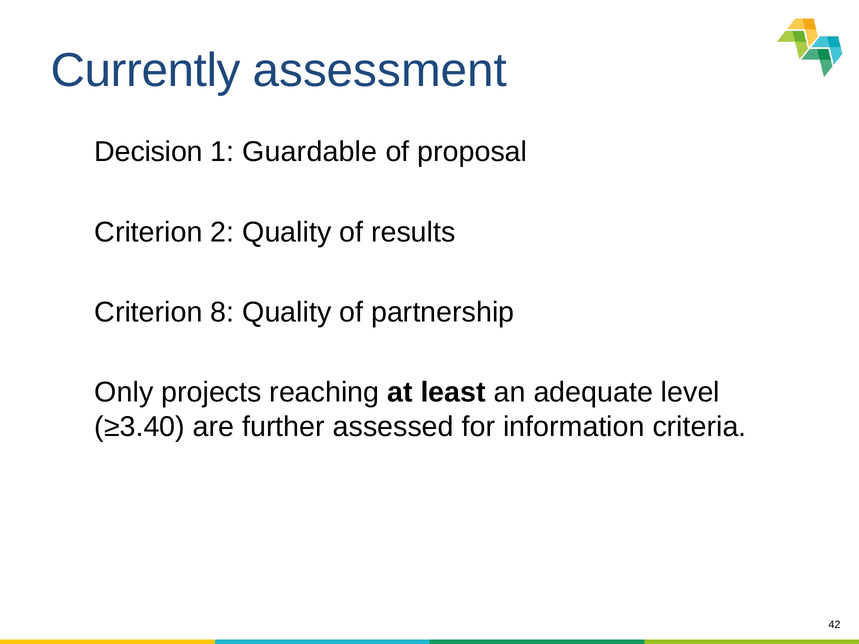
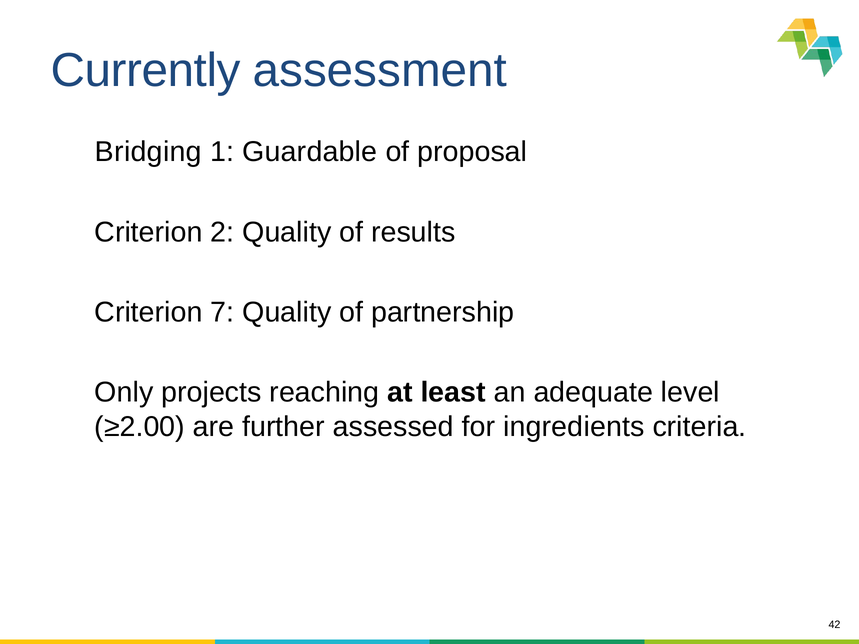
Decision: Decision -> Bridging (148, 152)
8: 8 -> 7 (222, 312)
≥3.40: ≥3.40 -> ≥2.00 (140, 427)
information: information -> ingredients (574, 427)
